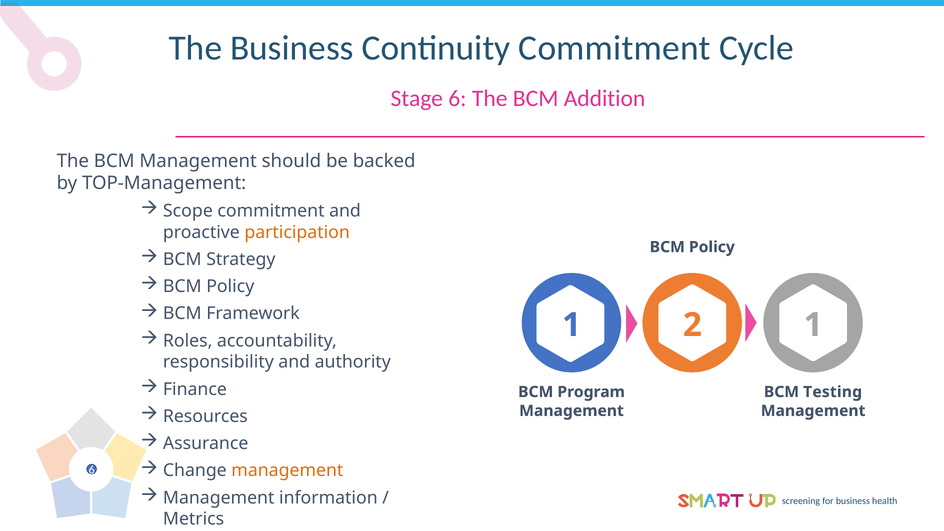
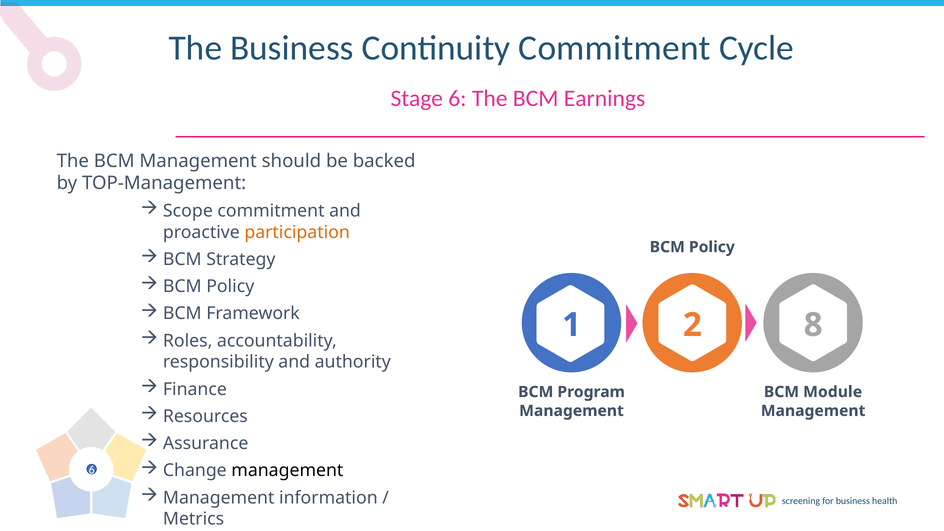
Addition: Addition -> Earnings (605, 98)
2 1: 1 -> 8 (813, 325)
Testing: Testing -> Module (833, 392)
management colour: orange -> black (287, 471)
